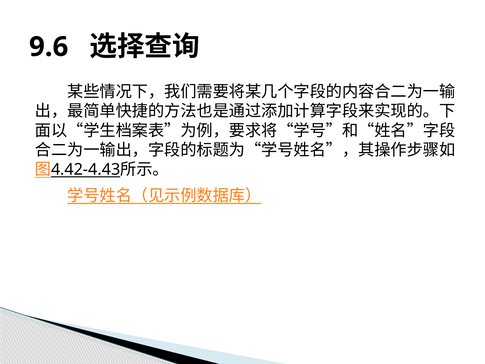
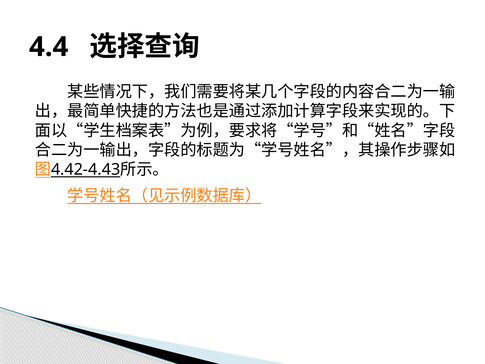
9.6: 9.6 -> 4.4 (49, 47)
